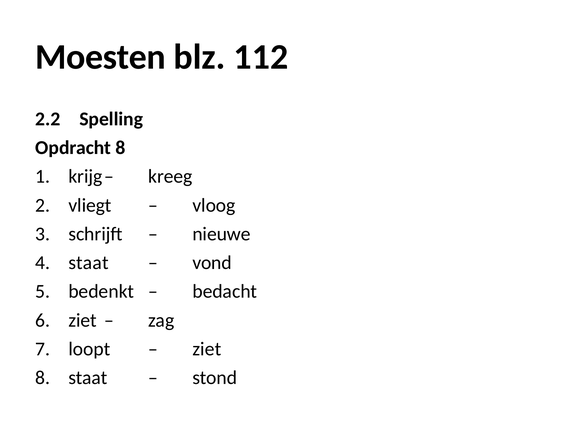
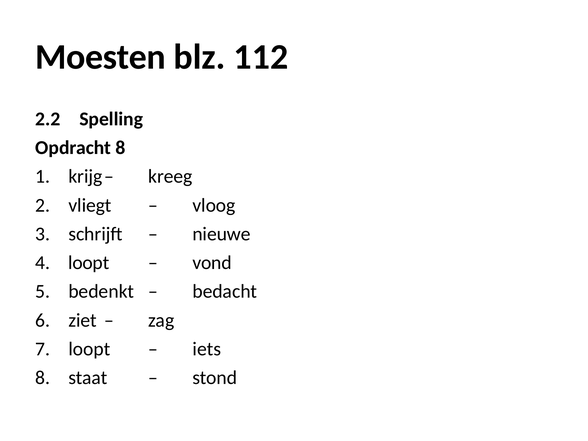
staat: staat -> loopt (89, 263)
ziet: ziet -> iets (207, 349)
